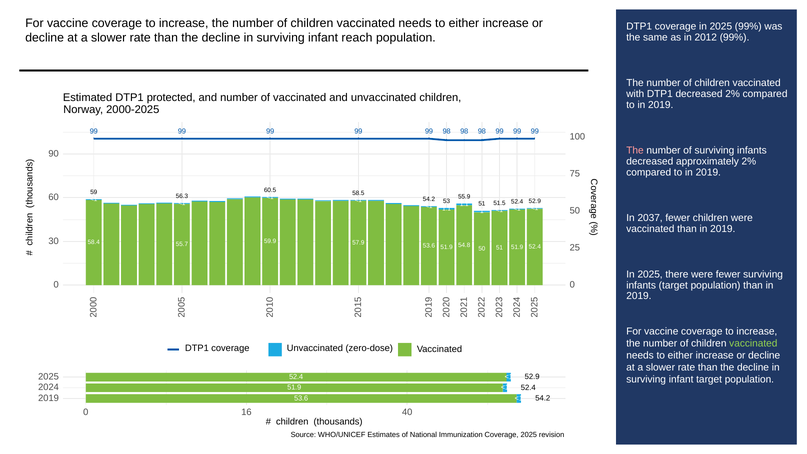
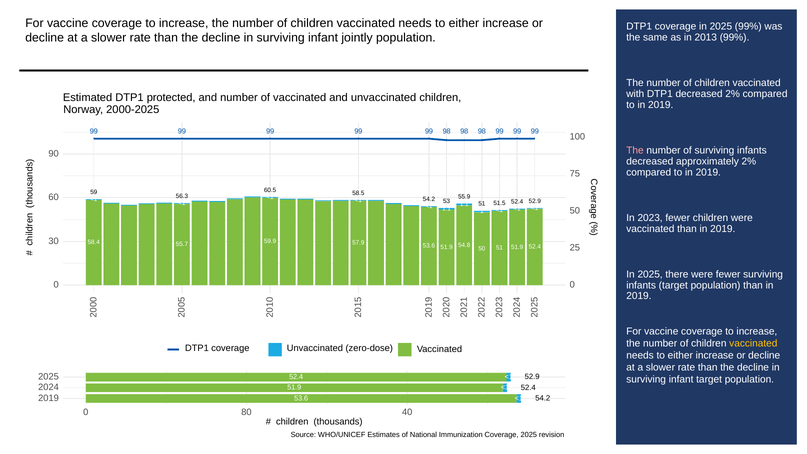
reach: reach -> jointly (357, 38)
2012: 2012 -> 2013 (706, 37)
2037: 2037 -> 2023 (650, 218)
vaccinated colour: light green -> yellow (753, 343)
16: 16 -> 80 (246, 412)
